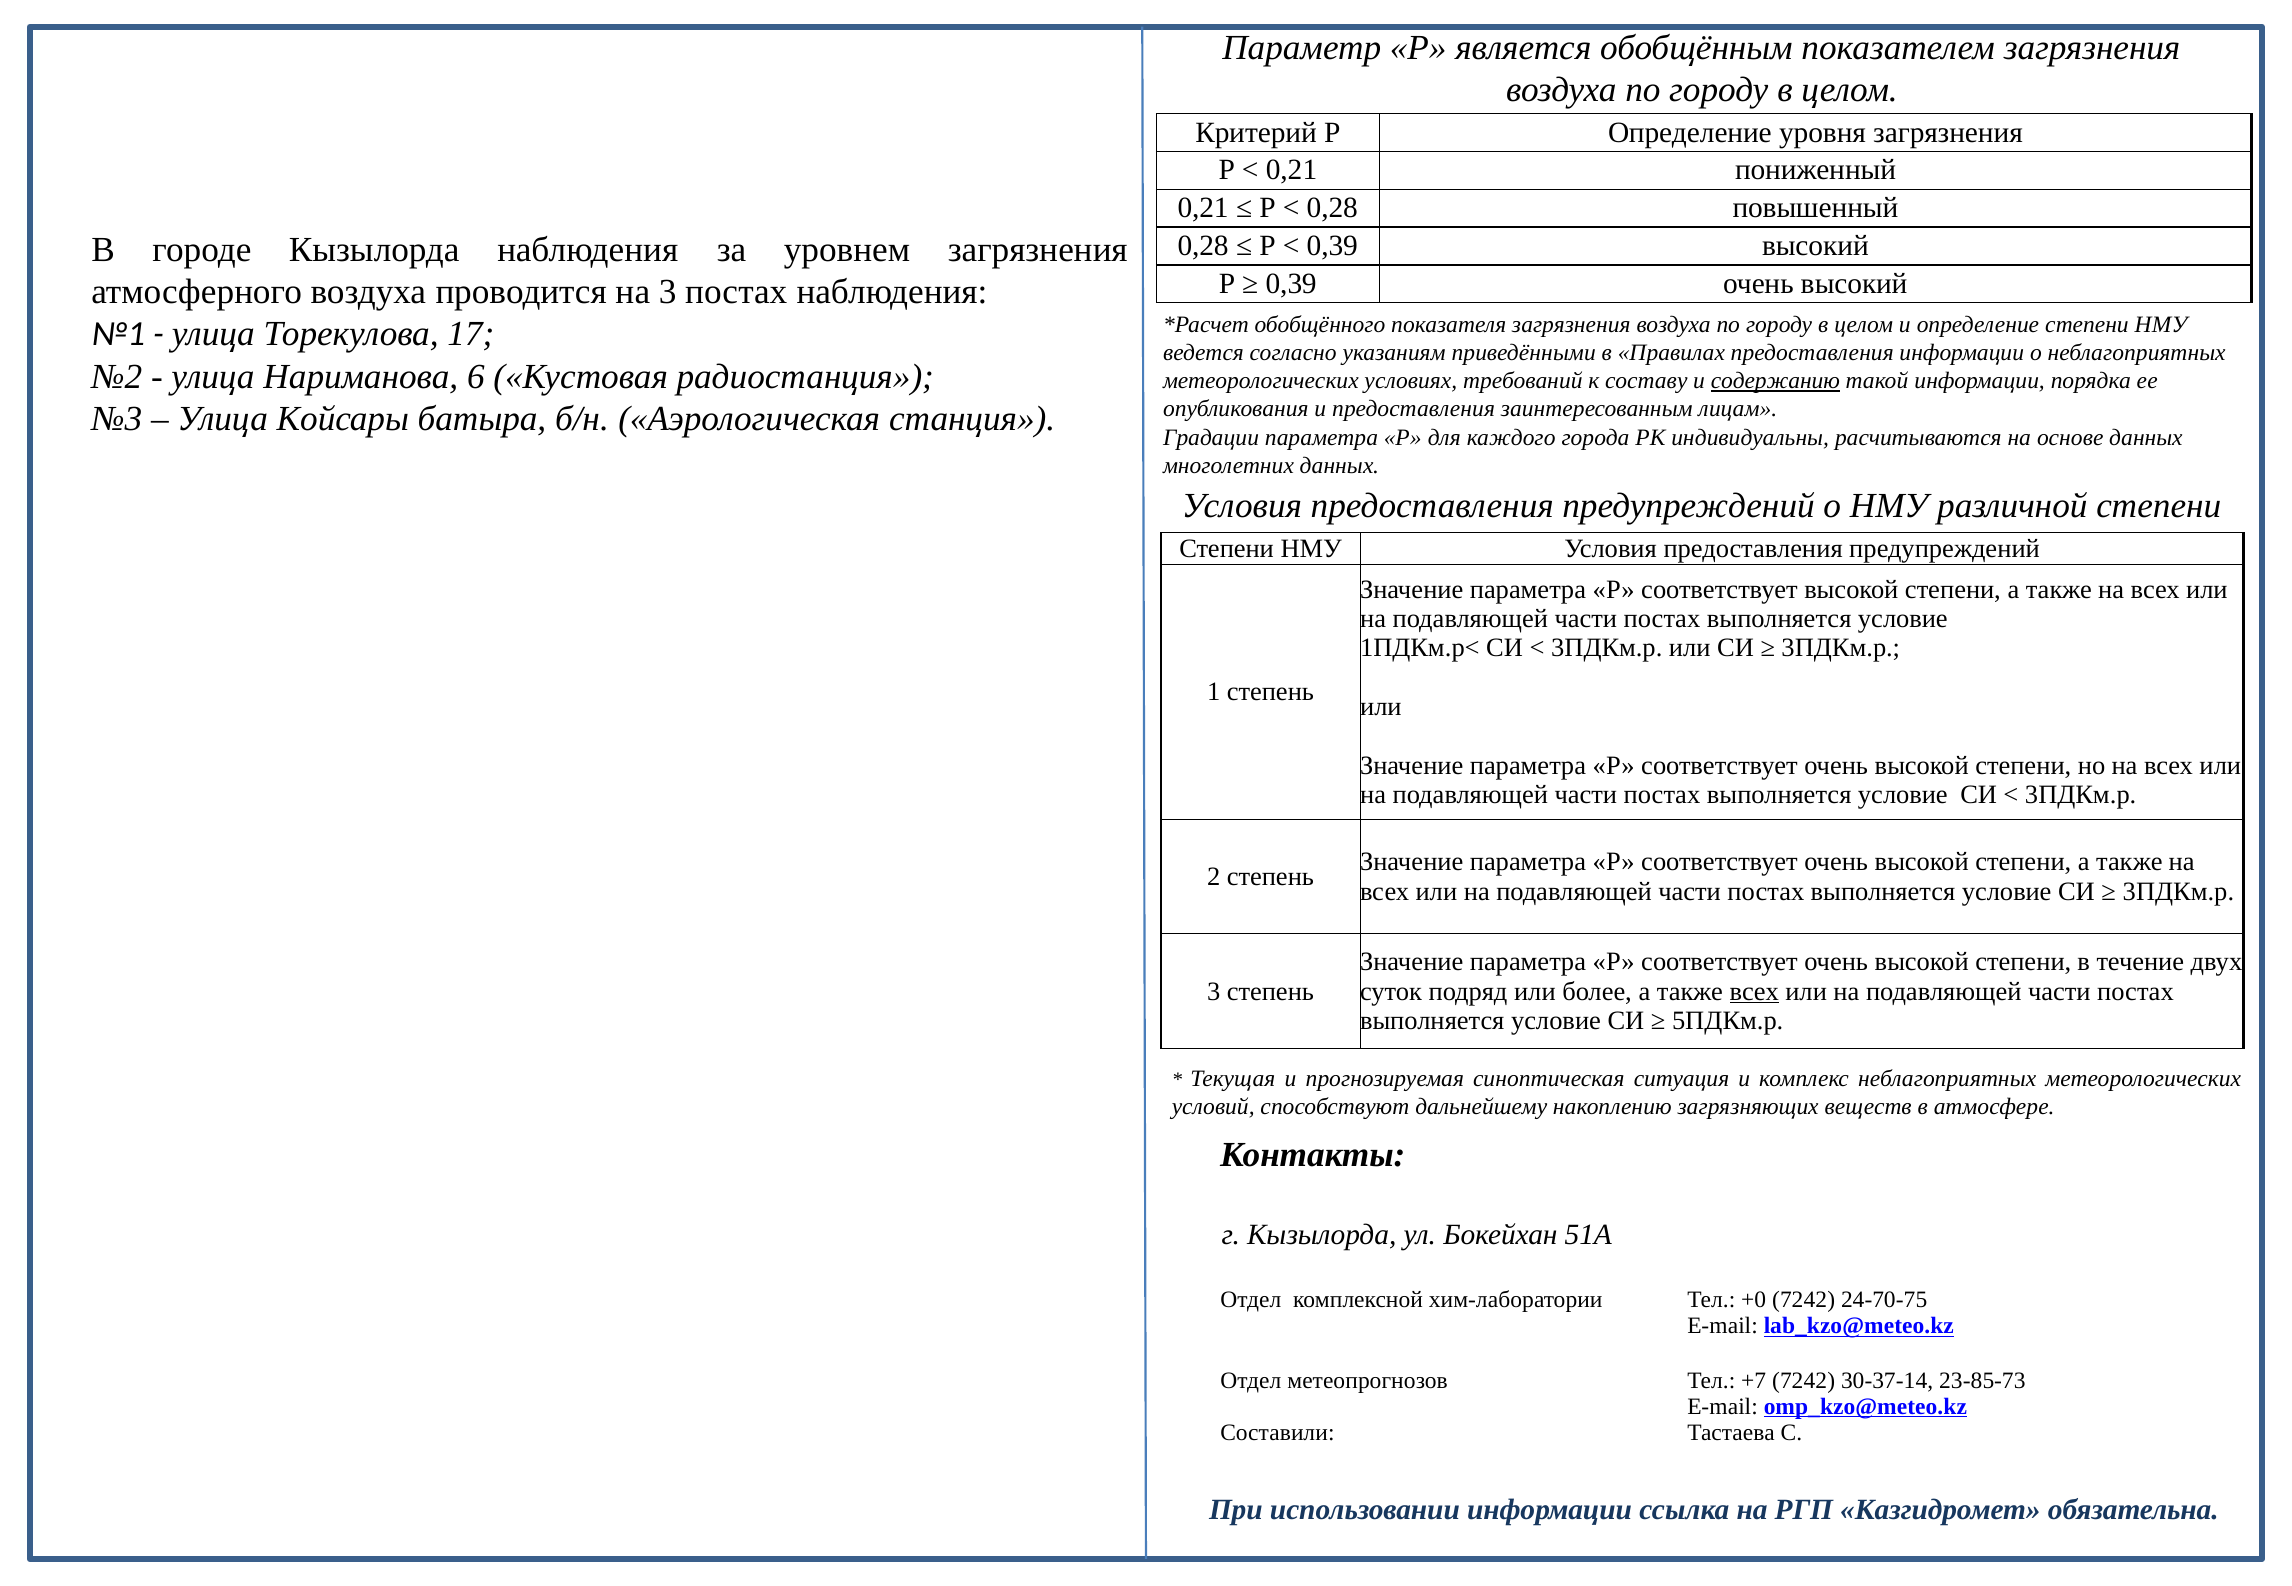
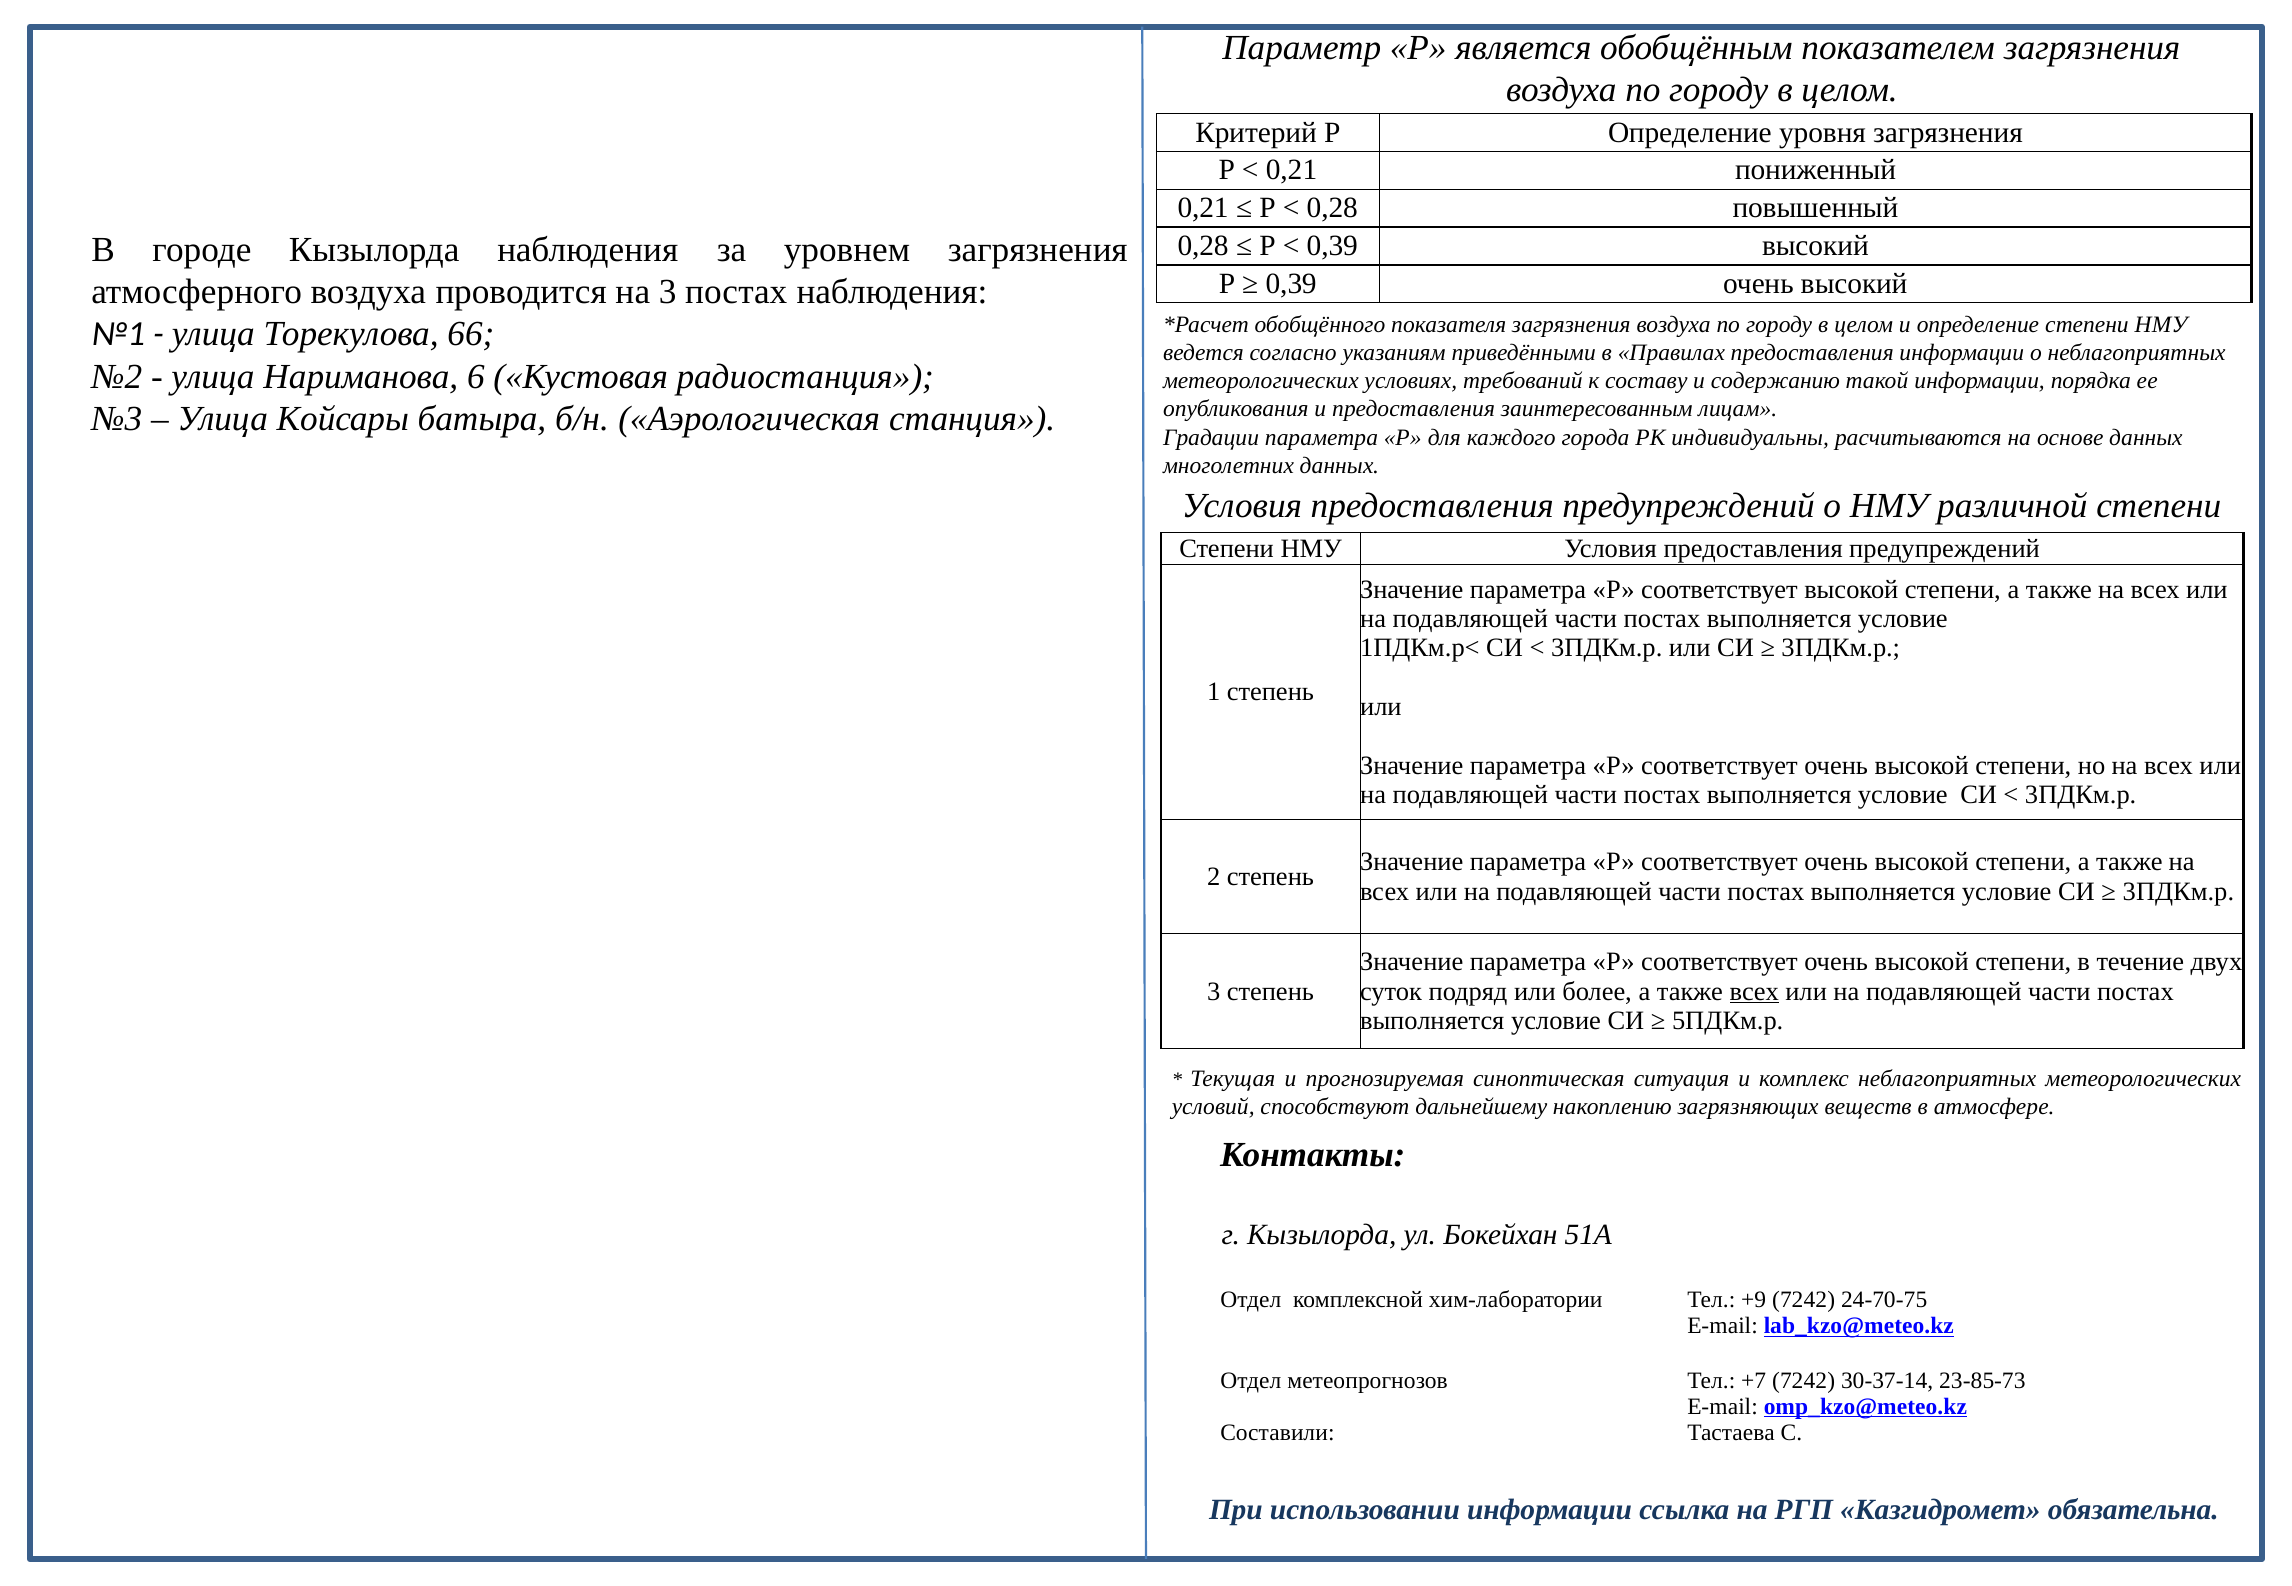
17: 17 -> 66 (471, 334)
содержанию underline: present -> none (1775, 381)
+0: +0 -> +9 (1754, 1300)
